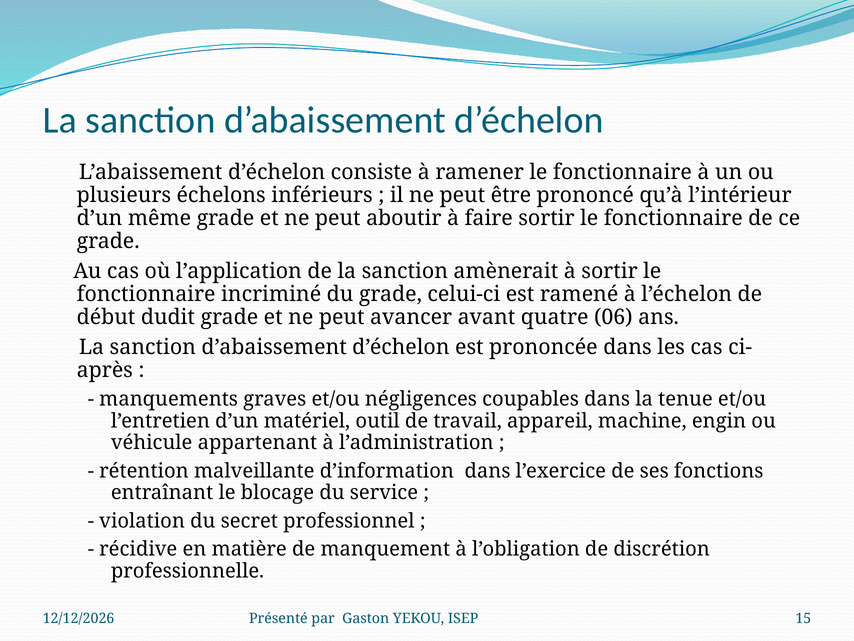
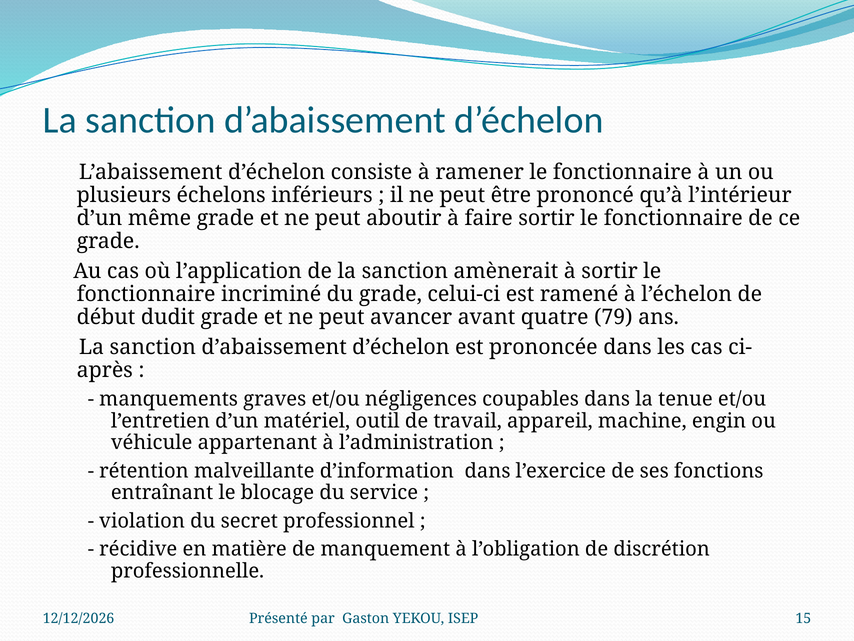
06: 06 -> 79 (613, 317)
